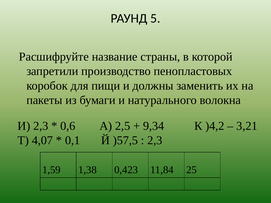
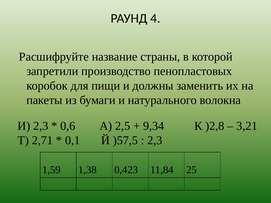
5: 5 -> 4 (155, 18)
)4,2: )4,2 -> )2,8 (215, 126)
4,07: 4,07 -> 2,71 (42, 140)
